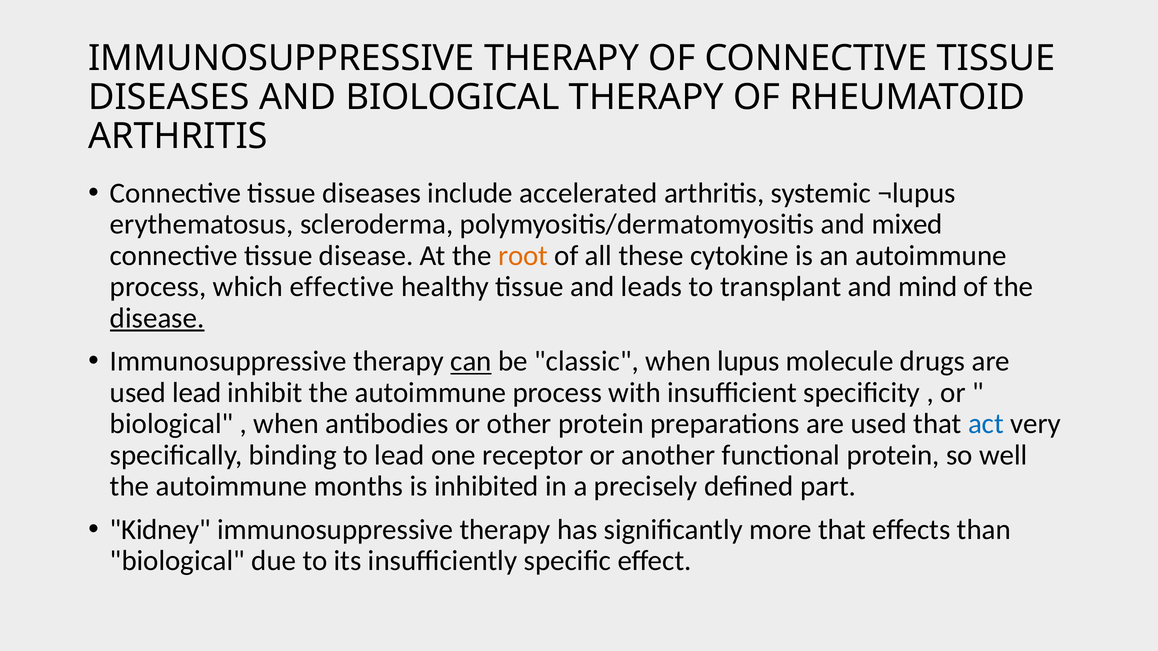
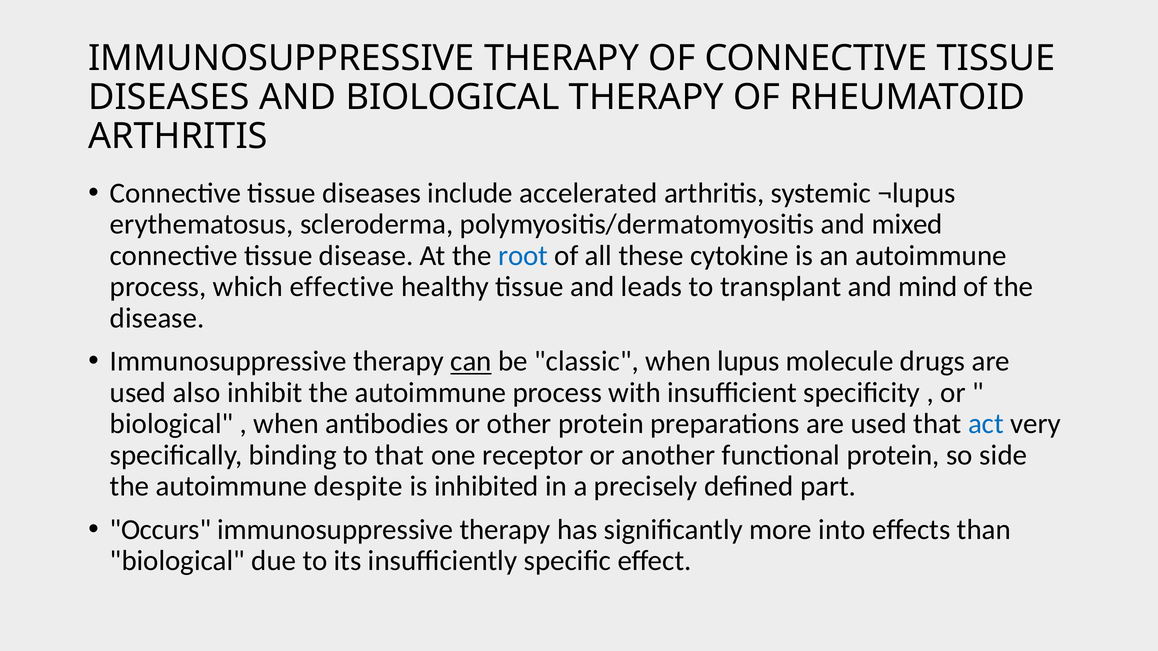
root colour: orange -> blue (523, 256)
disease underline: present -> none (157, 318)
used lead: lead -> also (197, 393)
to lead: lead -> that (399, 455)
well: well -> side (1003, 455)
months: months -> despite (358, 487)
Kidney: Kidney -> Occurs (160, 530)
more that: that -> into (842, 530)
